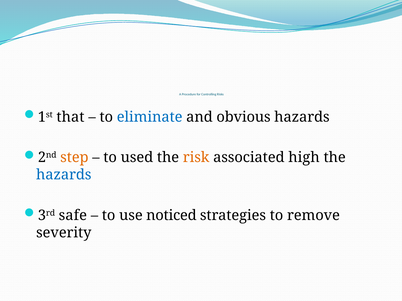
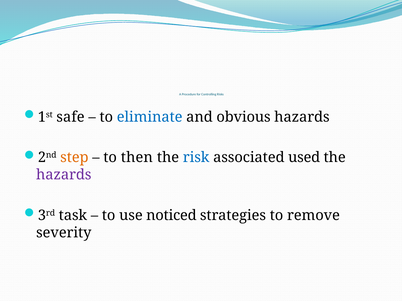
that: that -> safe (70, 117)
used: used -> then (137, 158)
risk colour: orange -> blue (196, 158)
high: high -> used (304, 158)
hazards colour: blue -> purple (64, 175)
safe: safe -> task (73, 216)
